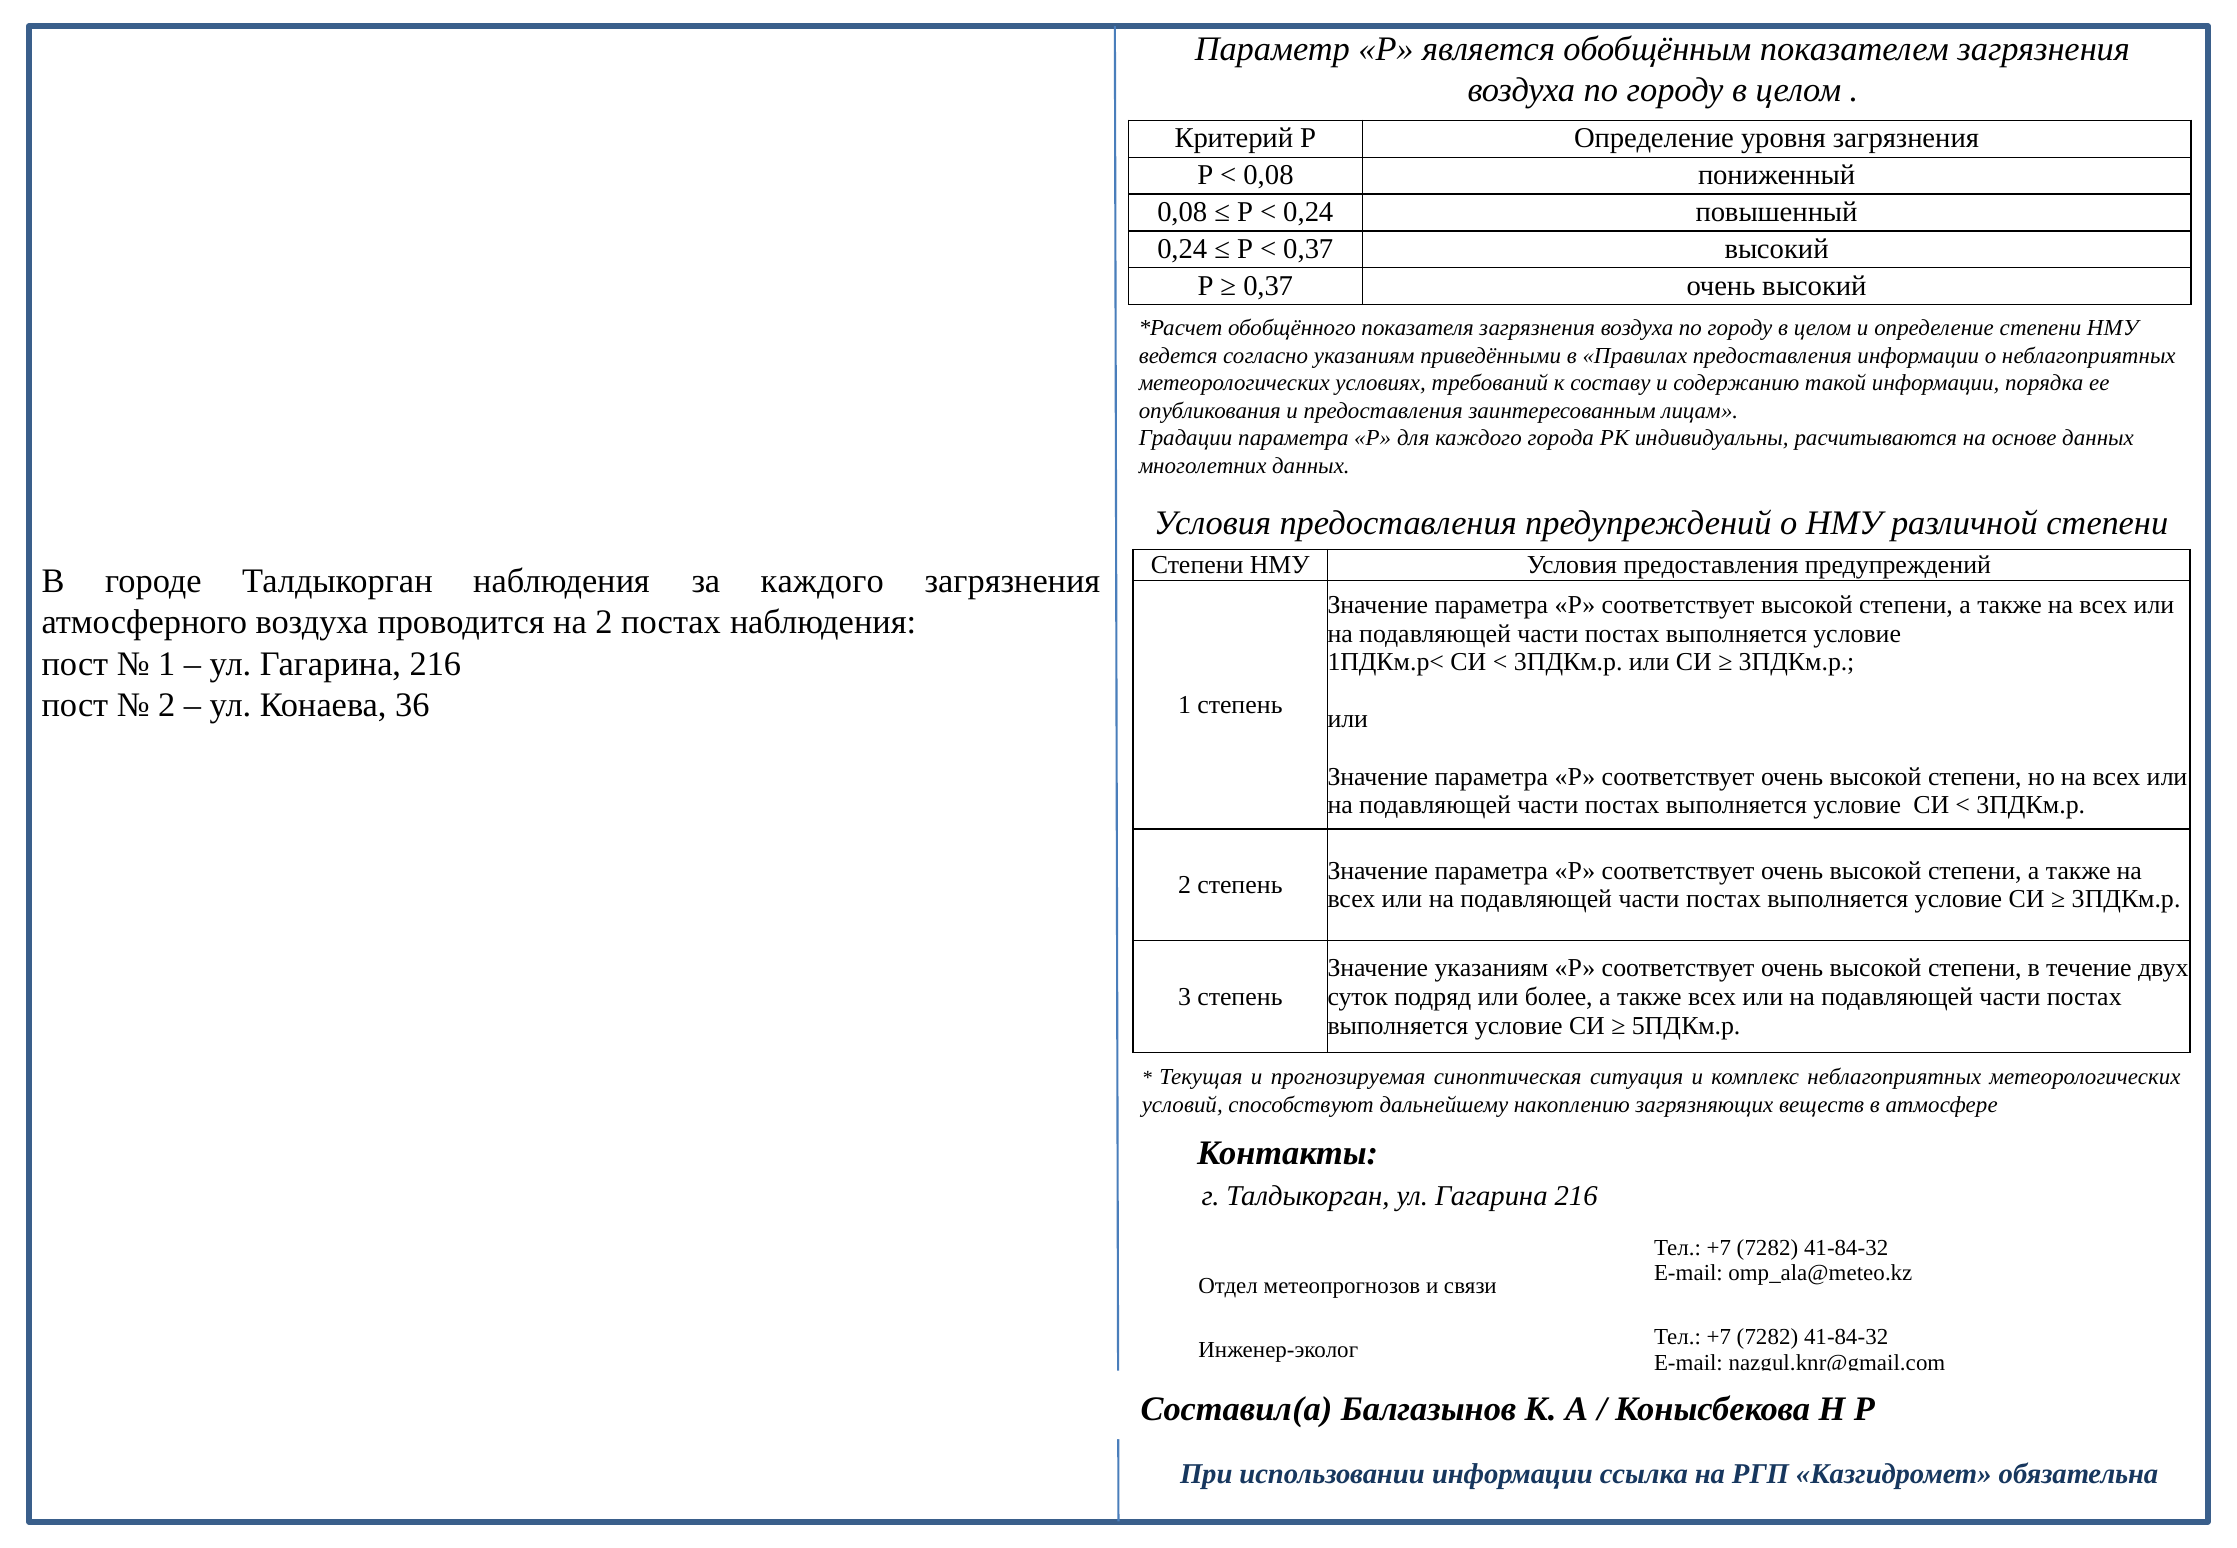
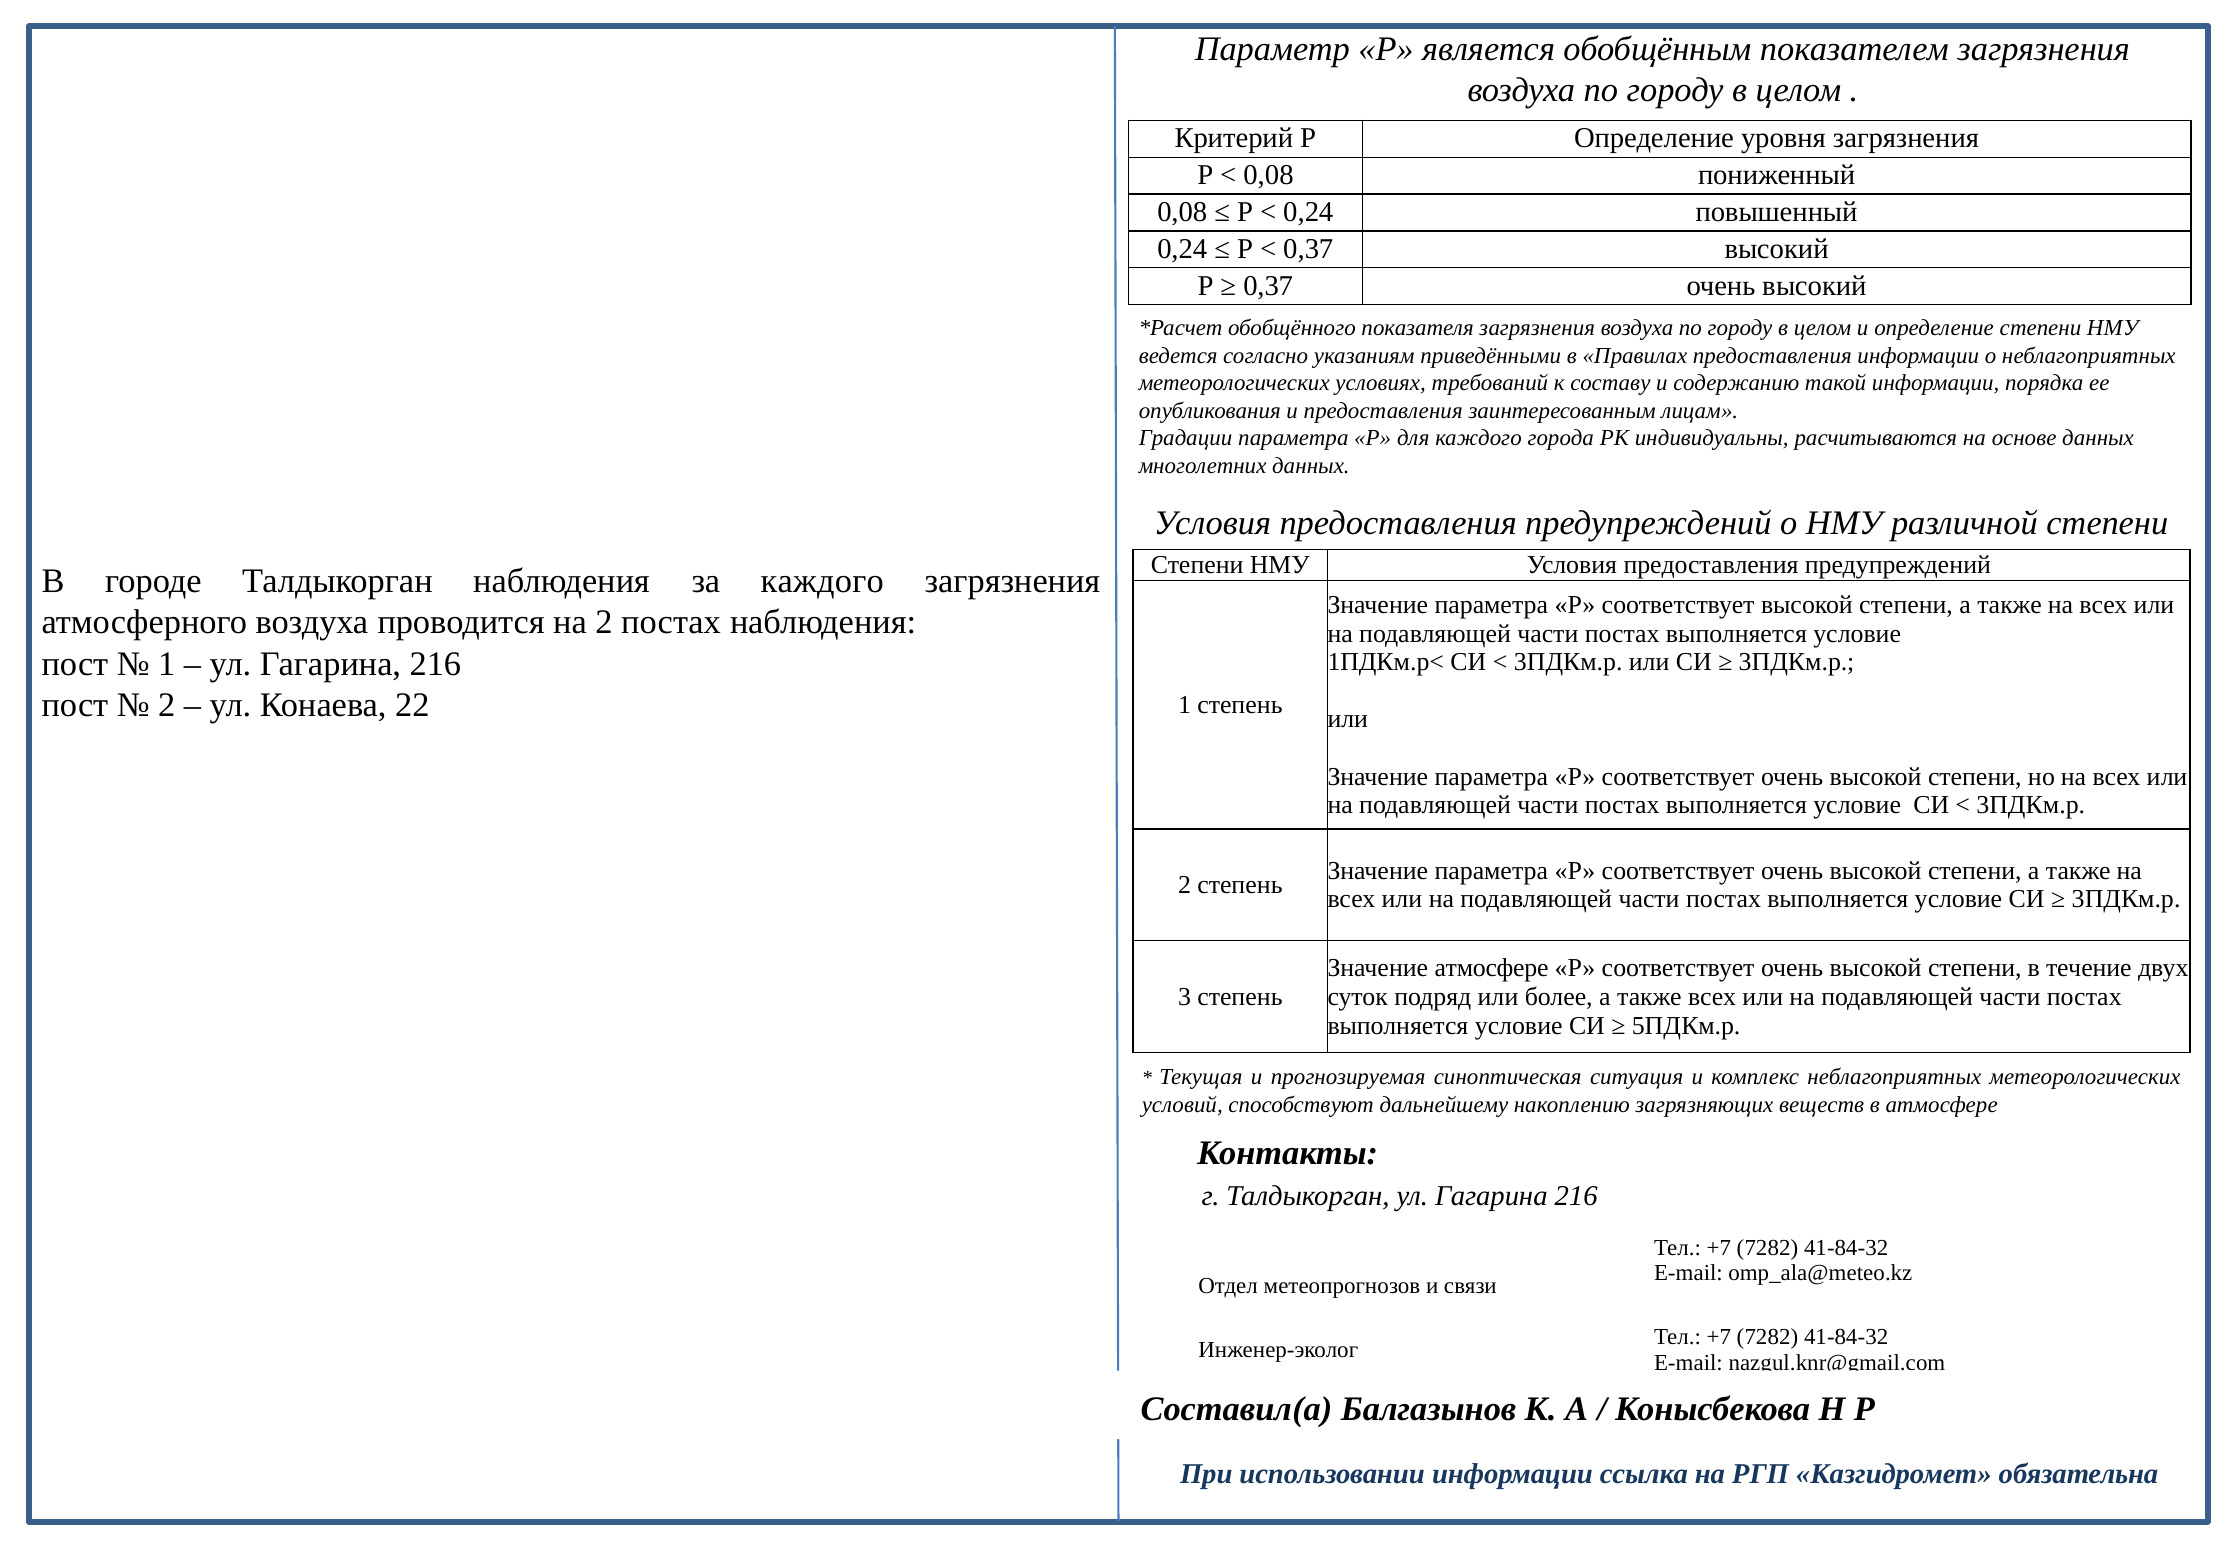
36: 36 -> 22 (412, 706)
Значение указаниям: указаниям -> атмосфере (1492, 969)
